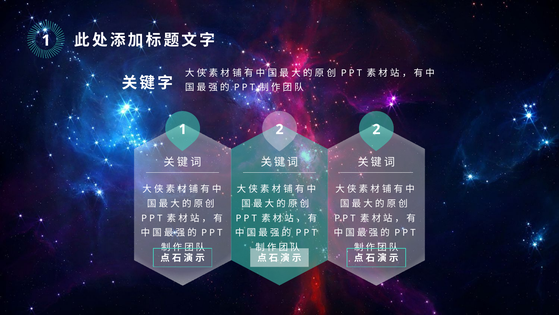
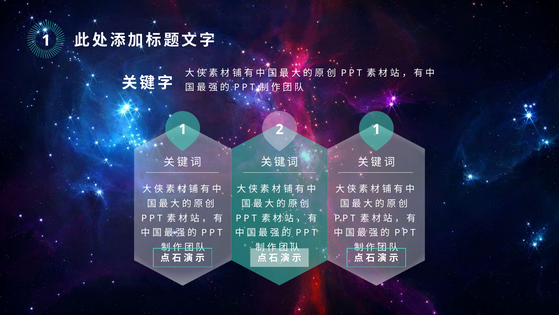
2 2: 2 -> 1 (376, 129)
